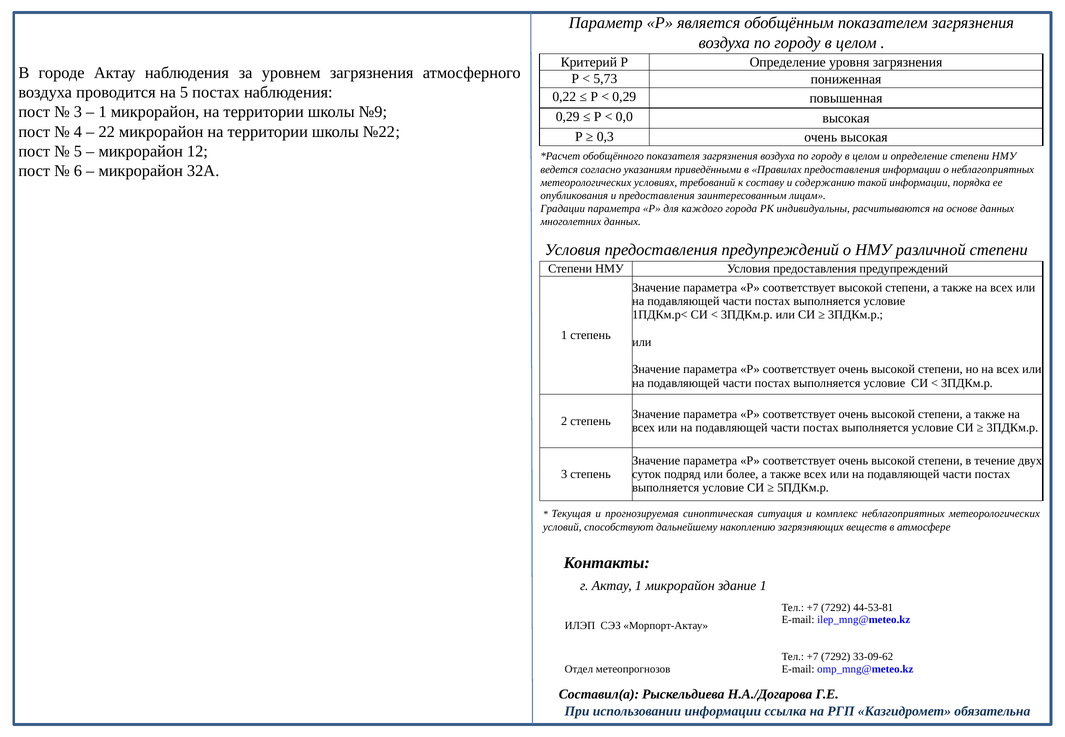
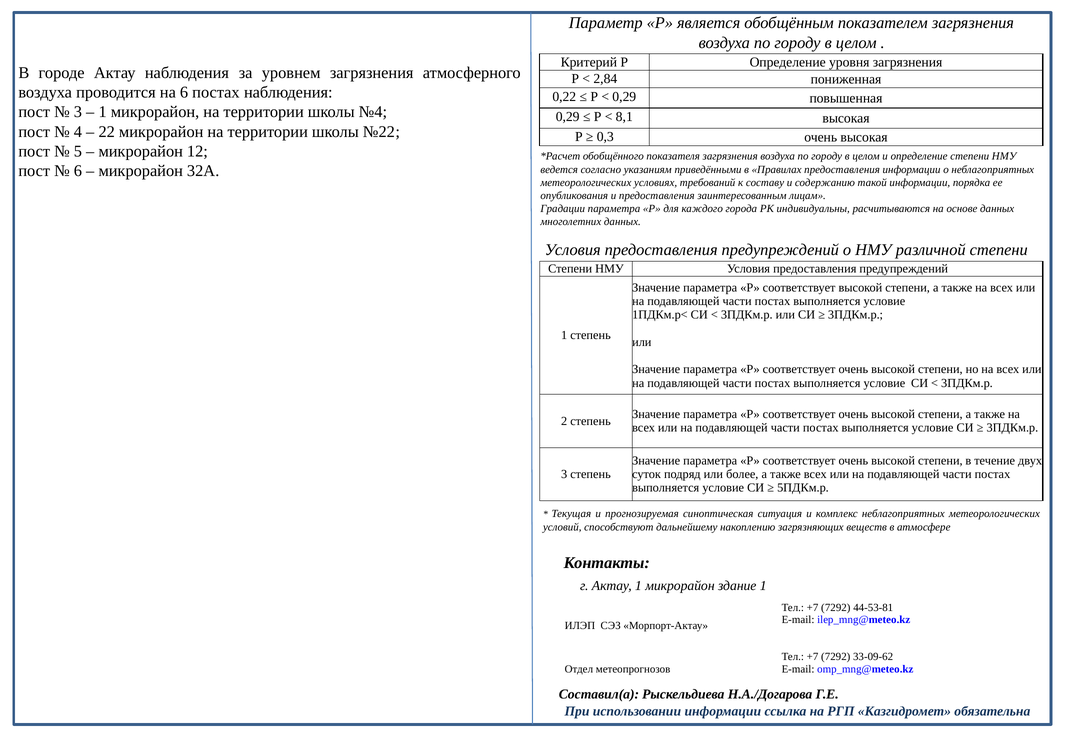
5,73: 5,73 -> 2,84 (605, 79)
на 5: 5 -> 6 (184, 92)
№9: №9 -> №4 (373, 112)
0,0: 0,0 -> 8,1 (624, 117)
